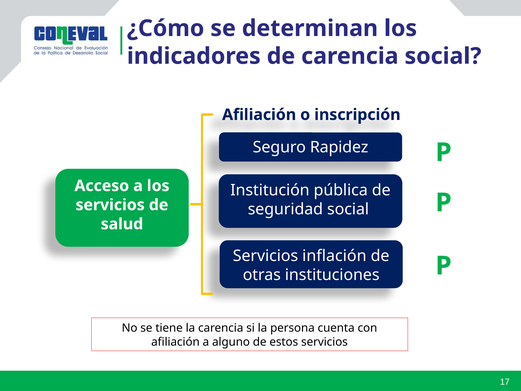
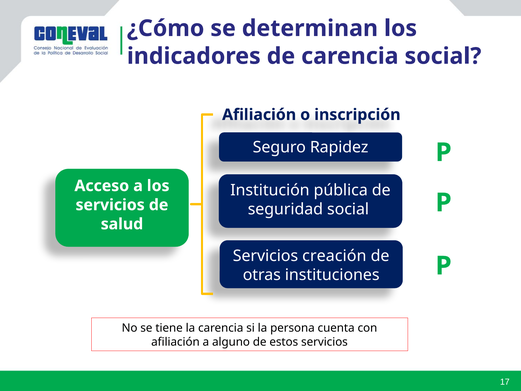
inflación: inflación -> creación (334, 256)
